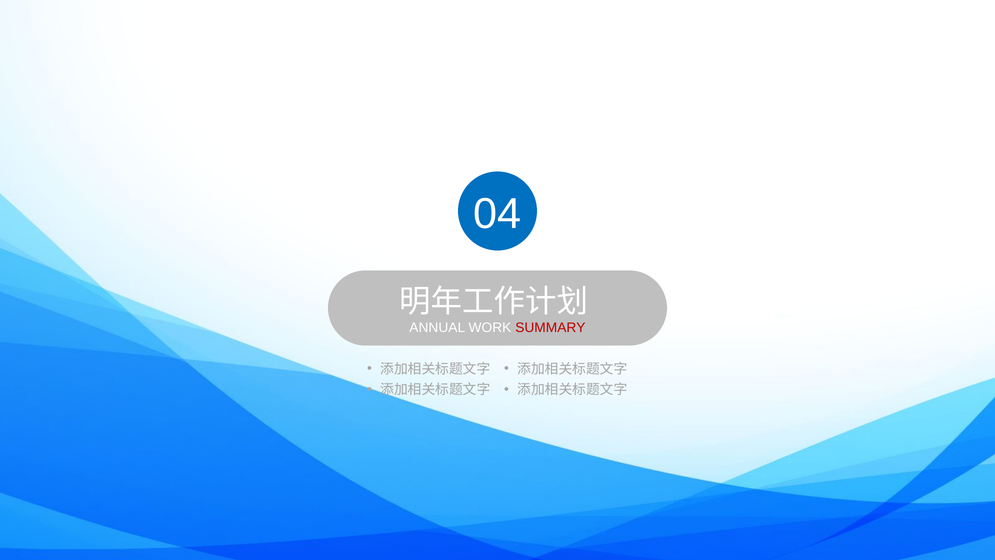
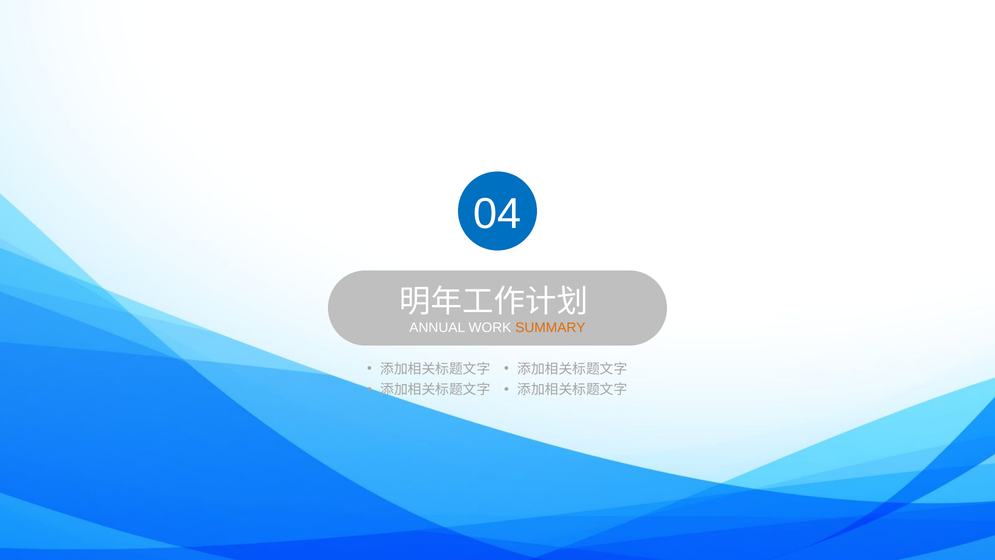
SUMMARY colour: red -> orange (550, 328)
